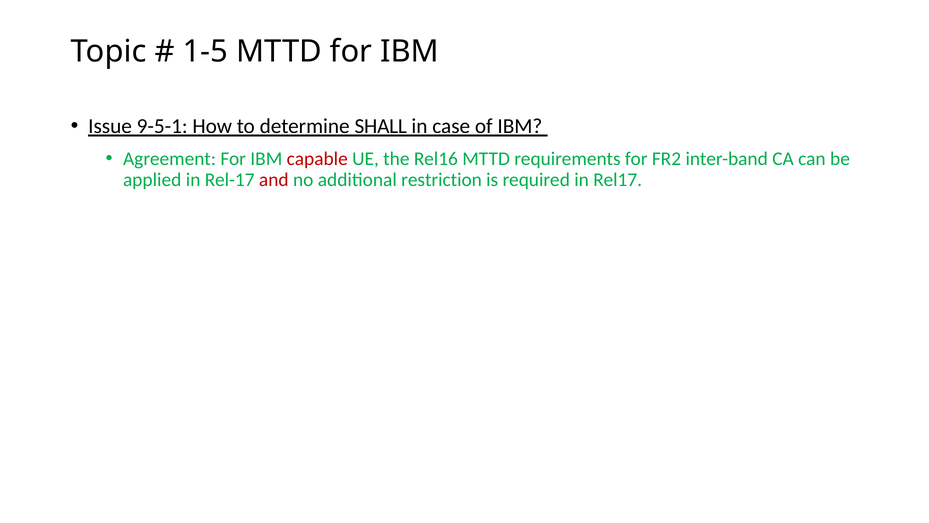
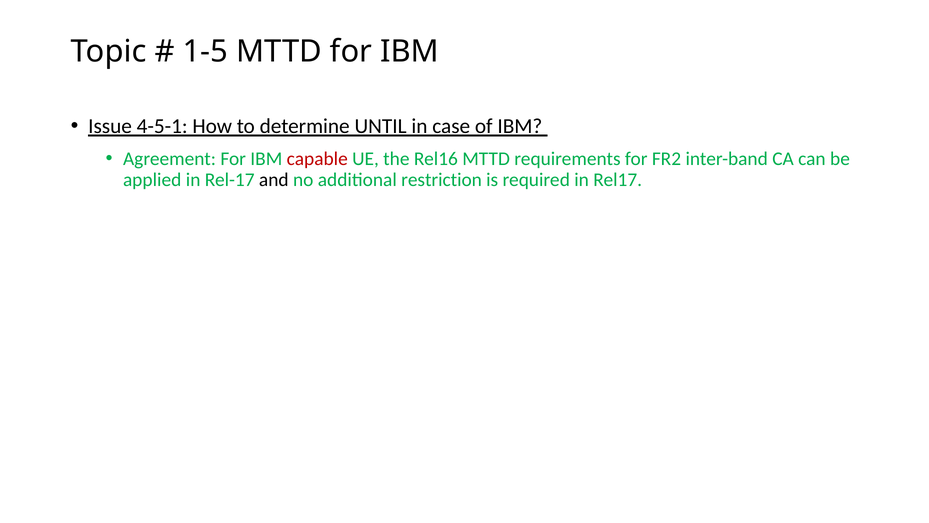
9-5-1: 9-5-1 -> 4-5-1 (162, 126)
SHALL: SHALL -> UNTIL (381, 126)
and colour: red -> black (274, 180)
